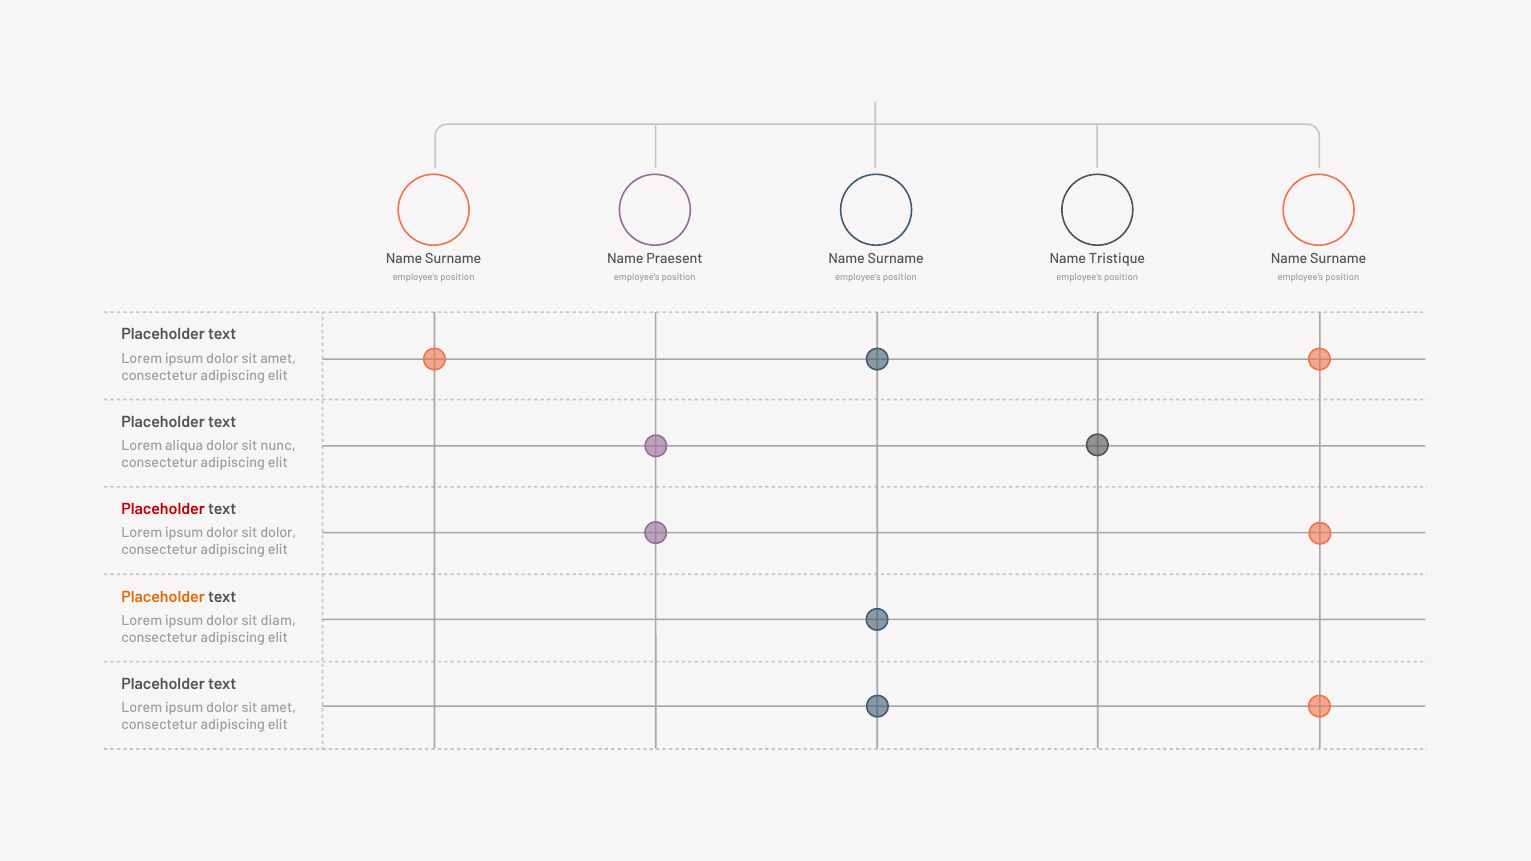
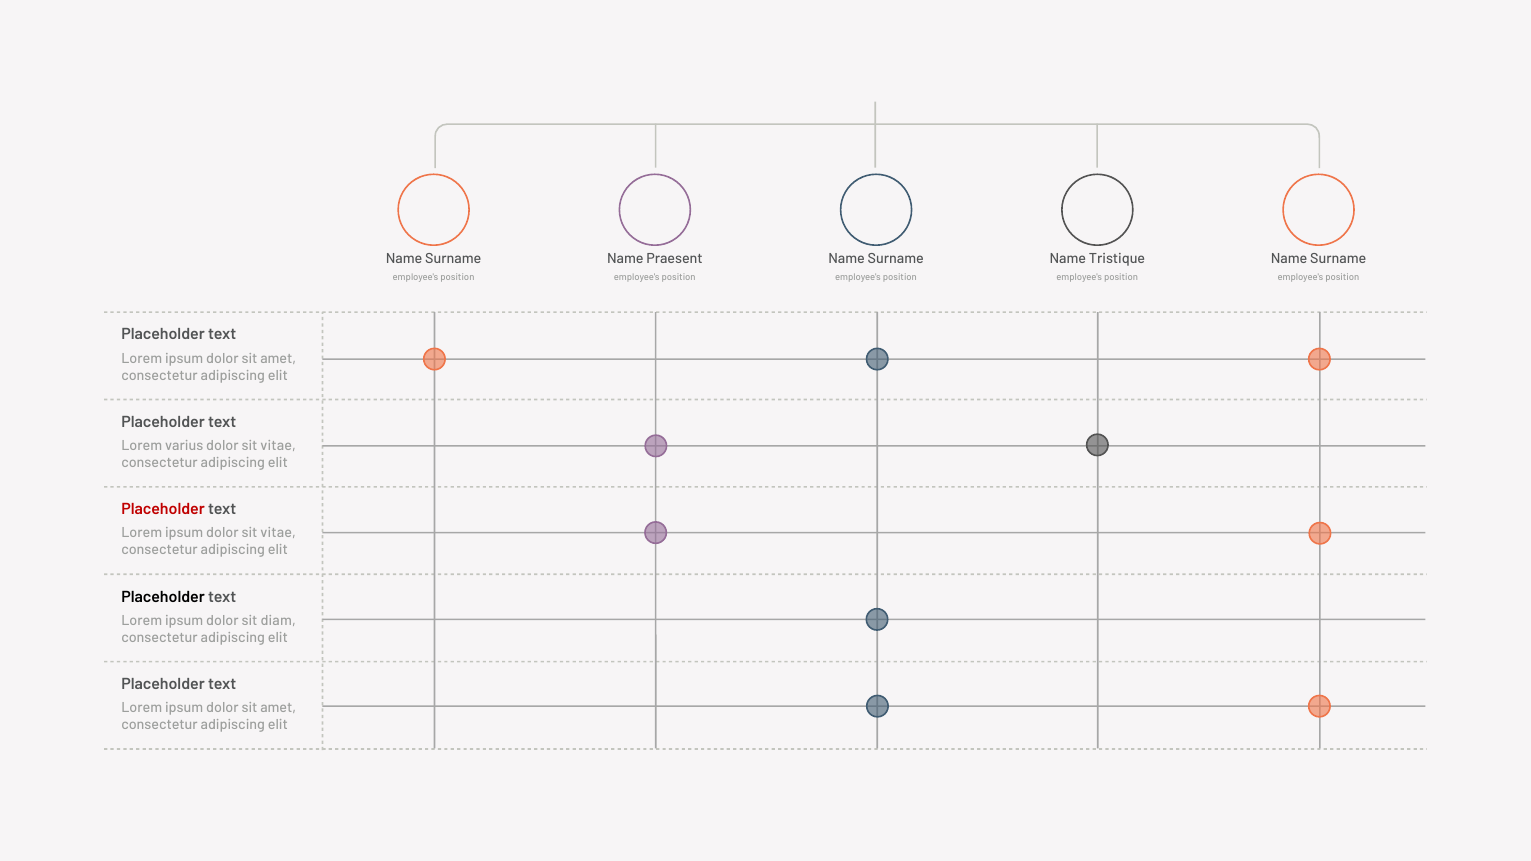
aliqua: aliqua -> varius (184, 446)
nunc: nunc -> vitae (278, 446)
ipsum dolor sit dolor: dolor -> vitae (278, 533)
Placeholder colour: orange -> black (163, 597)
